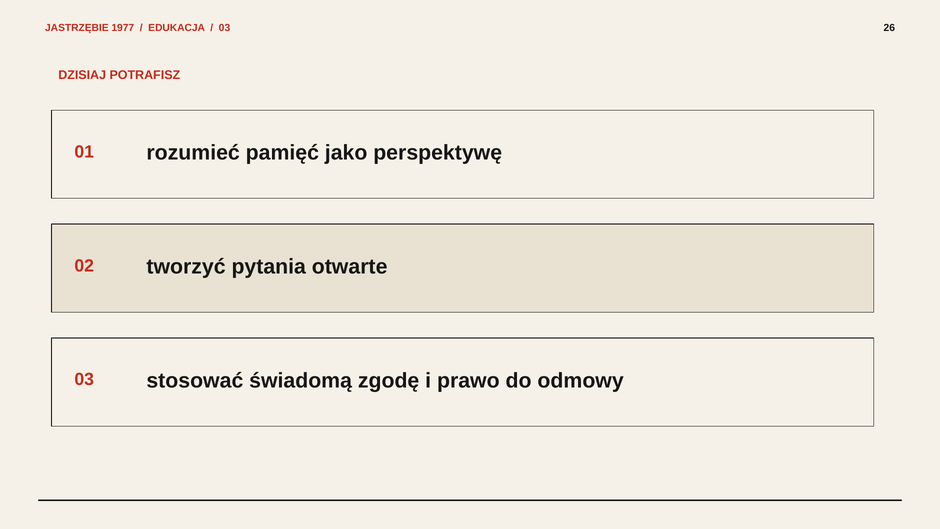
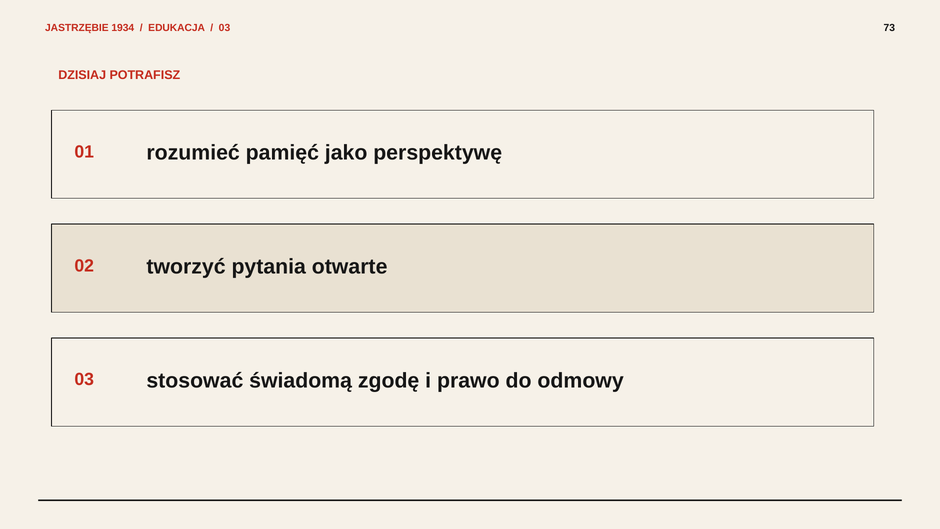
1977: 1977 -> 1934 (123, 28)
26: 26 -> 73 (889, 28)
